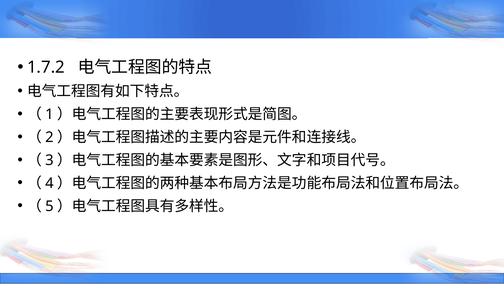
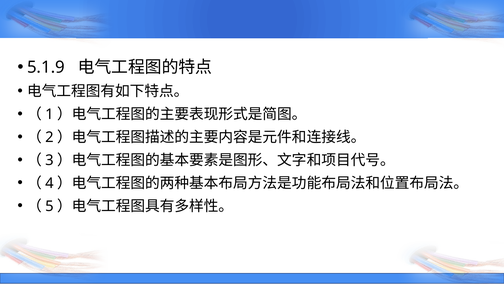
1.7.2: 1.7.2 -> 5.1.9 (46, 67)
